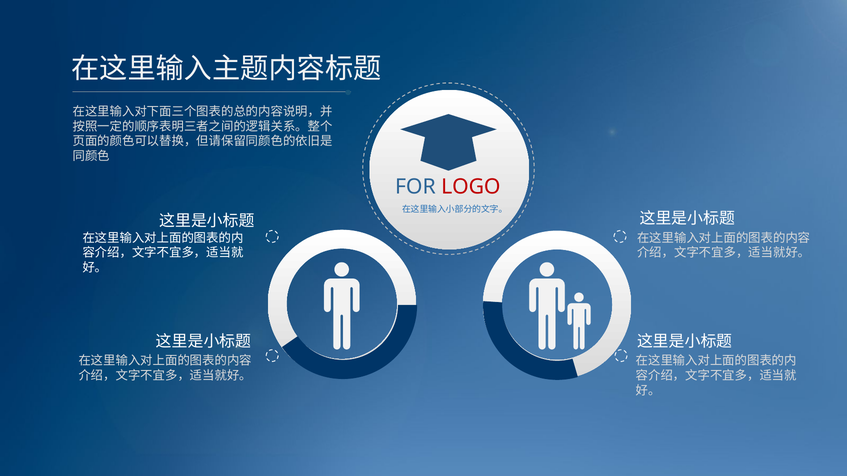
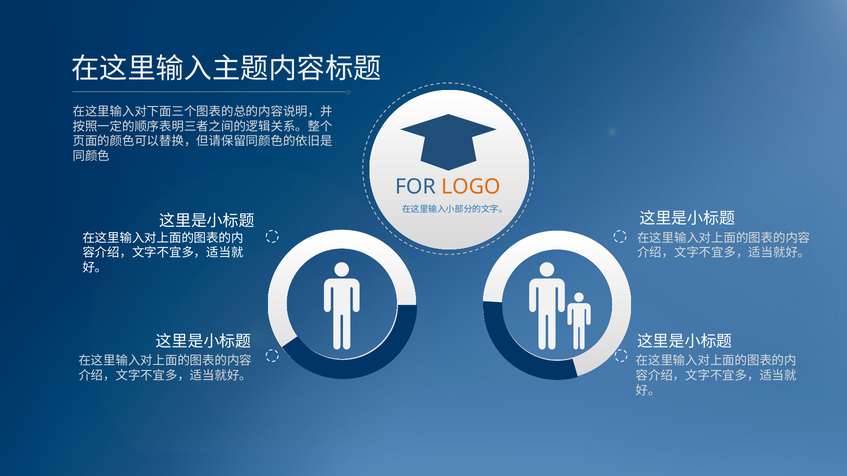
LOGO colour: red -> orange (471, 187)
